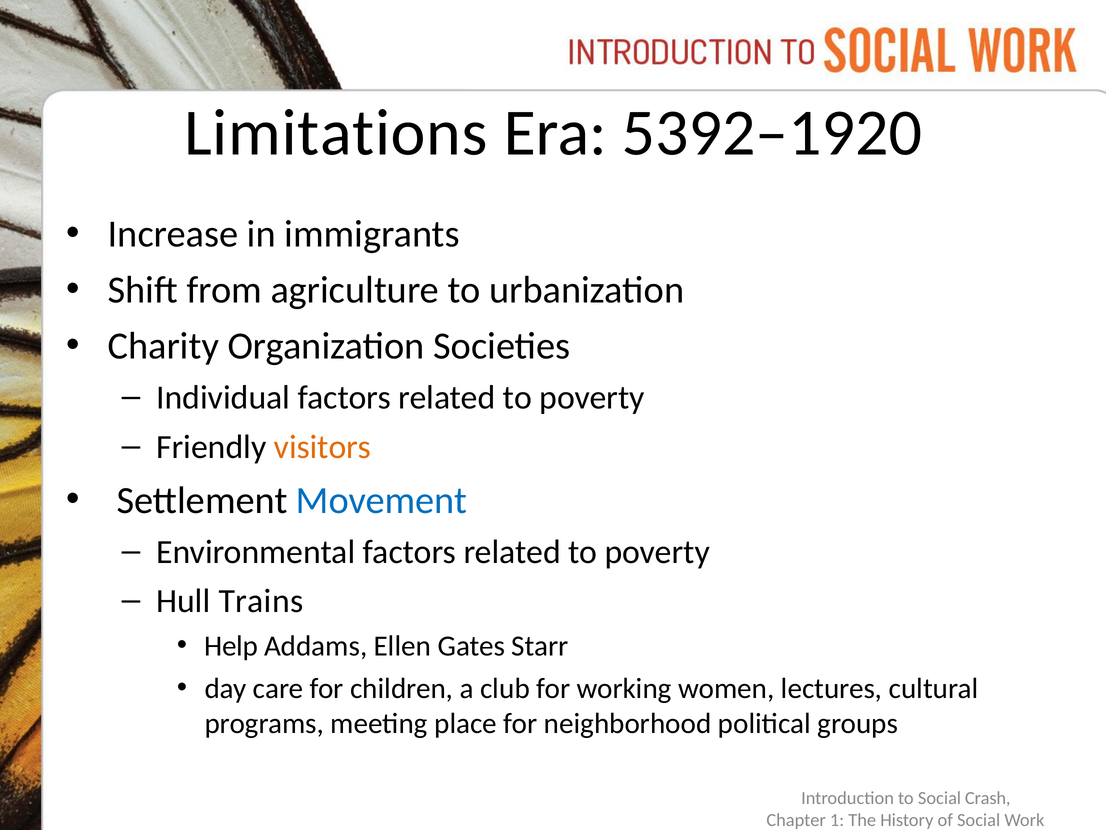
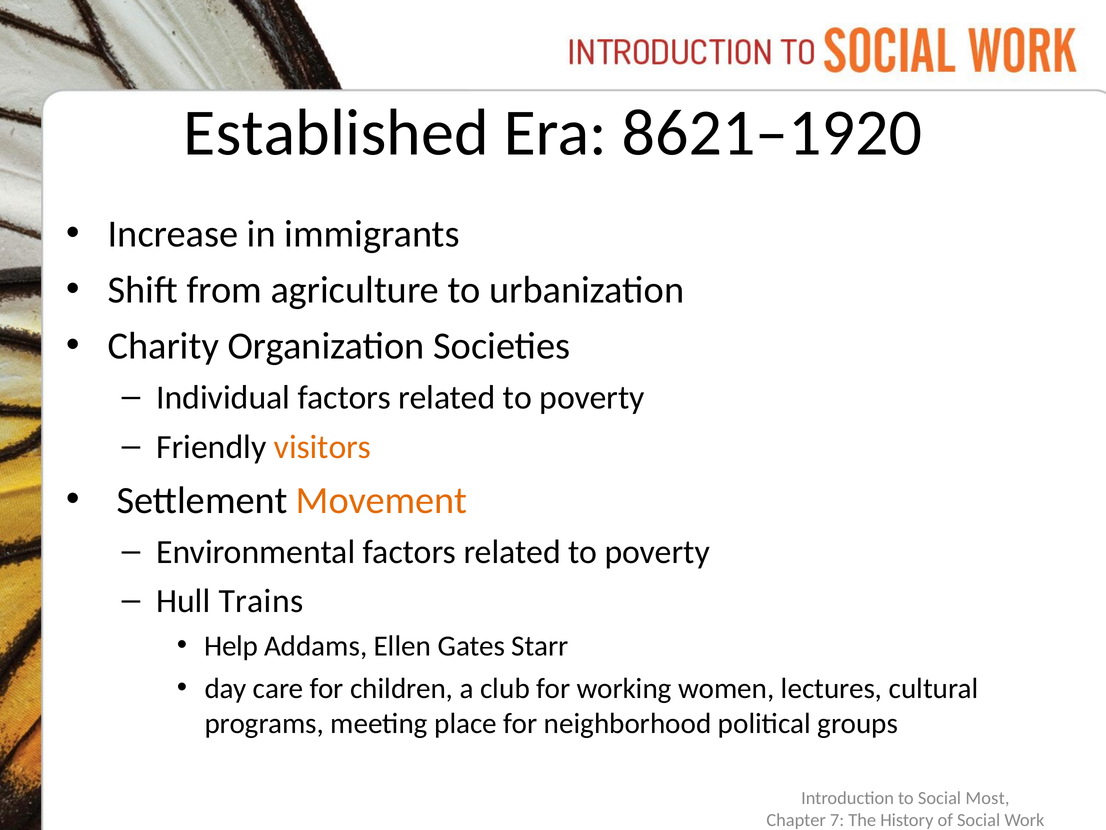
Limitations: Limitations -> Established (336, 133)
5392–1920: 5392–1920 -> 8621–1920 (772, 133)
Movement colour: blue -> orange (382, 500)
Crash: Crash -> Most (987, 798)
1: 1 -> 7 (837, 820)
